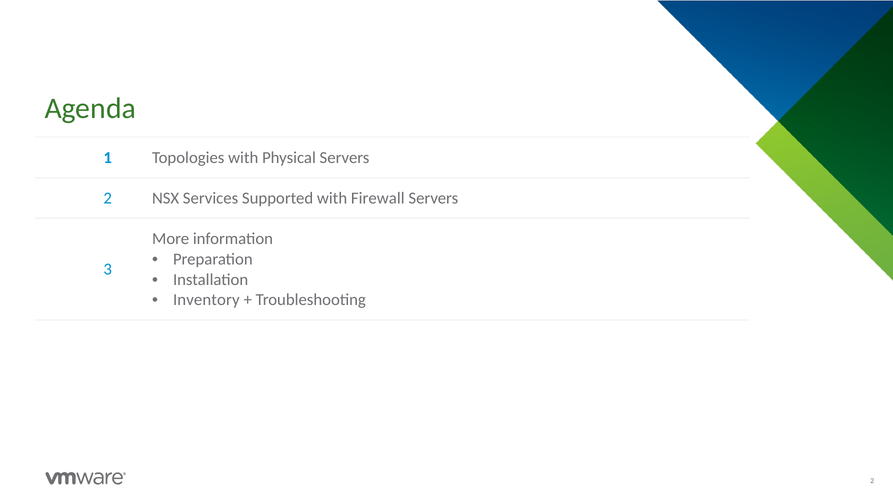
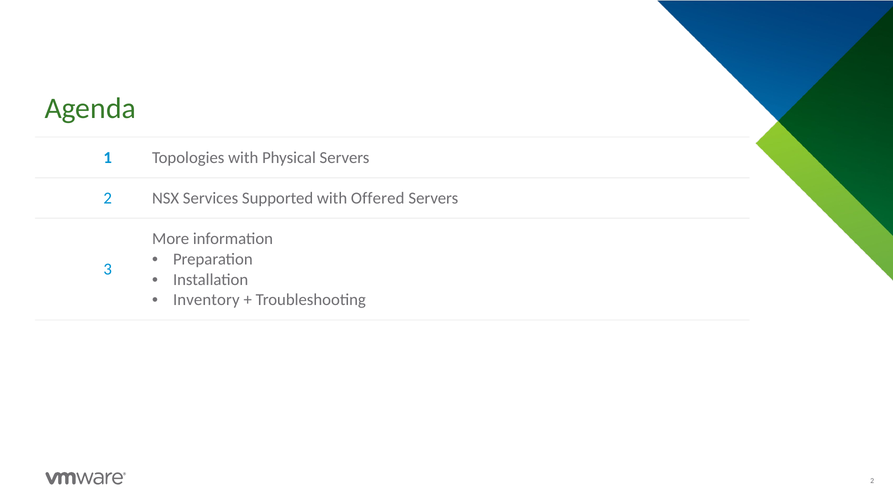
Firewall: Firewall -> Offered (378, 198)
